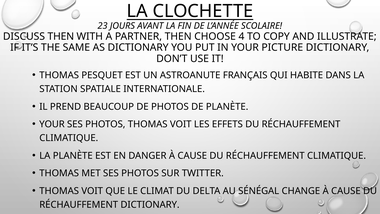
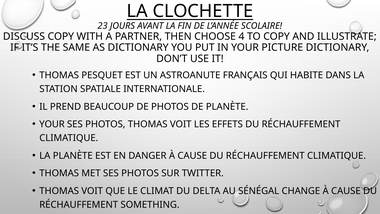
DISCUSS THEN: THEN -> COPY (61, 36)
RÉCHAUFFEMENT DICTIONARY: DICTIONARY -> SOMETHING (150, 204)
